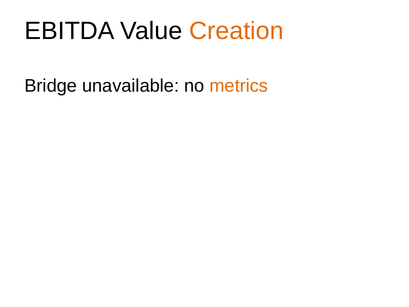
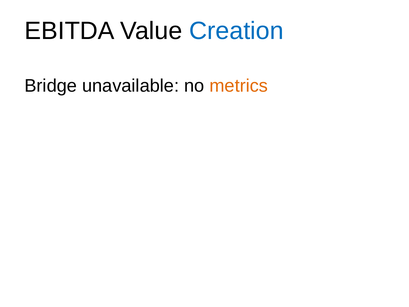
Creation colour: orange -> blue (236, 31)
